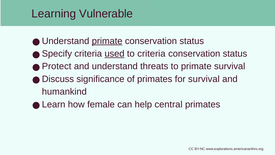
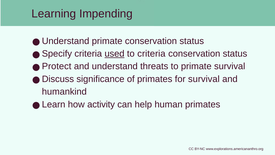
Vulnerable: Vulnerable -> Impending (106, 14)
primate underline: present -> none (107, 41)
female: female -> activity (101, 104)
central: central -> human (169, 104)
